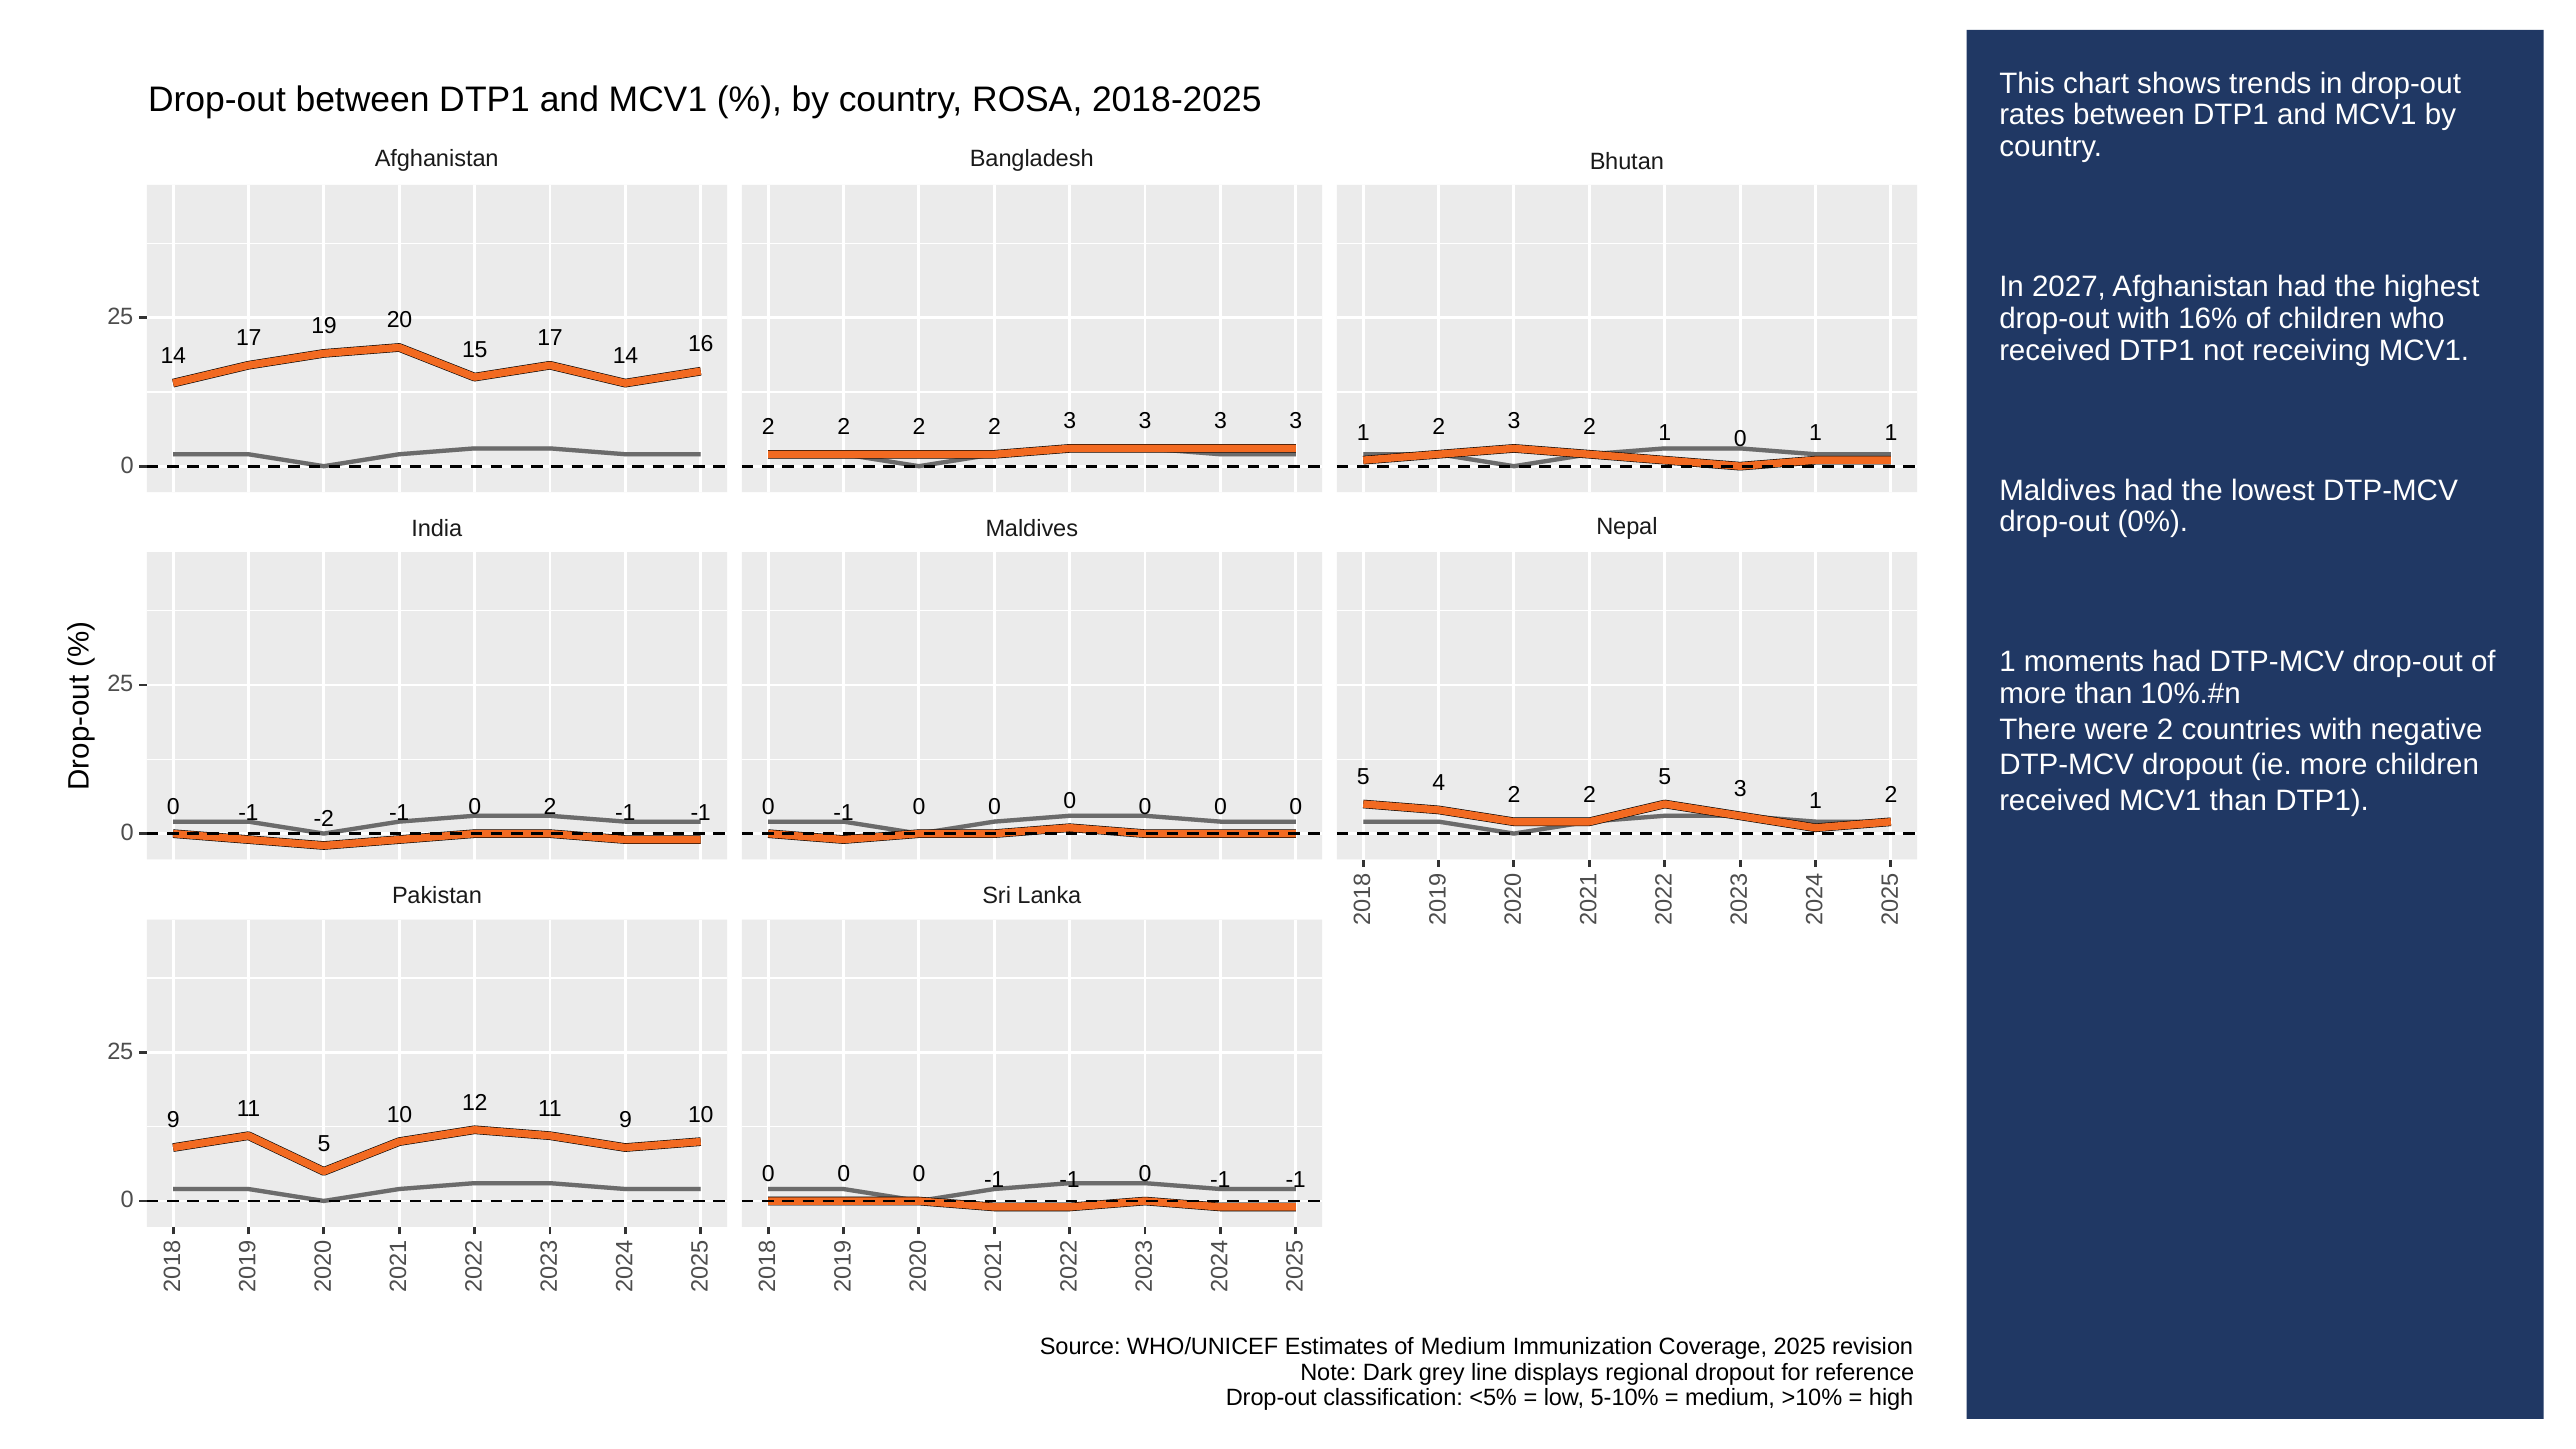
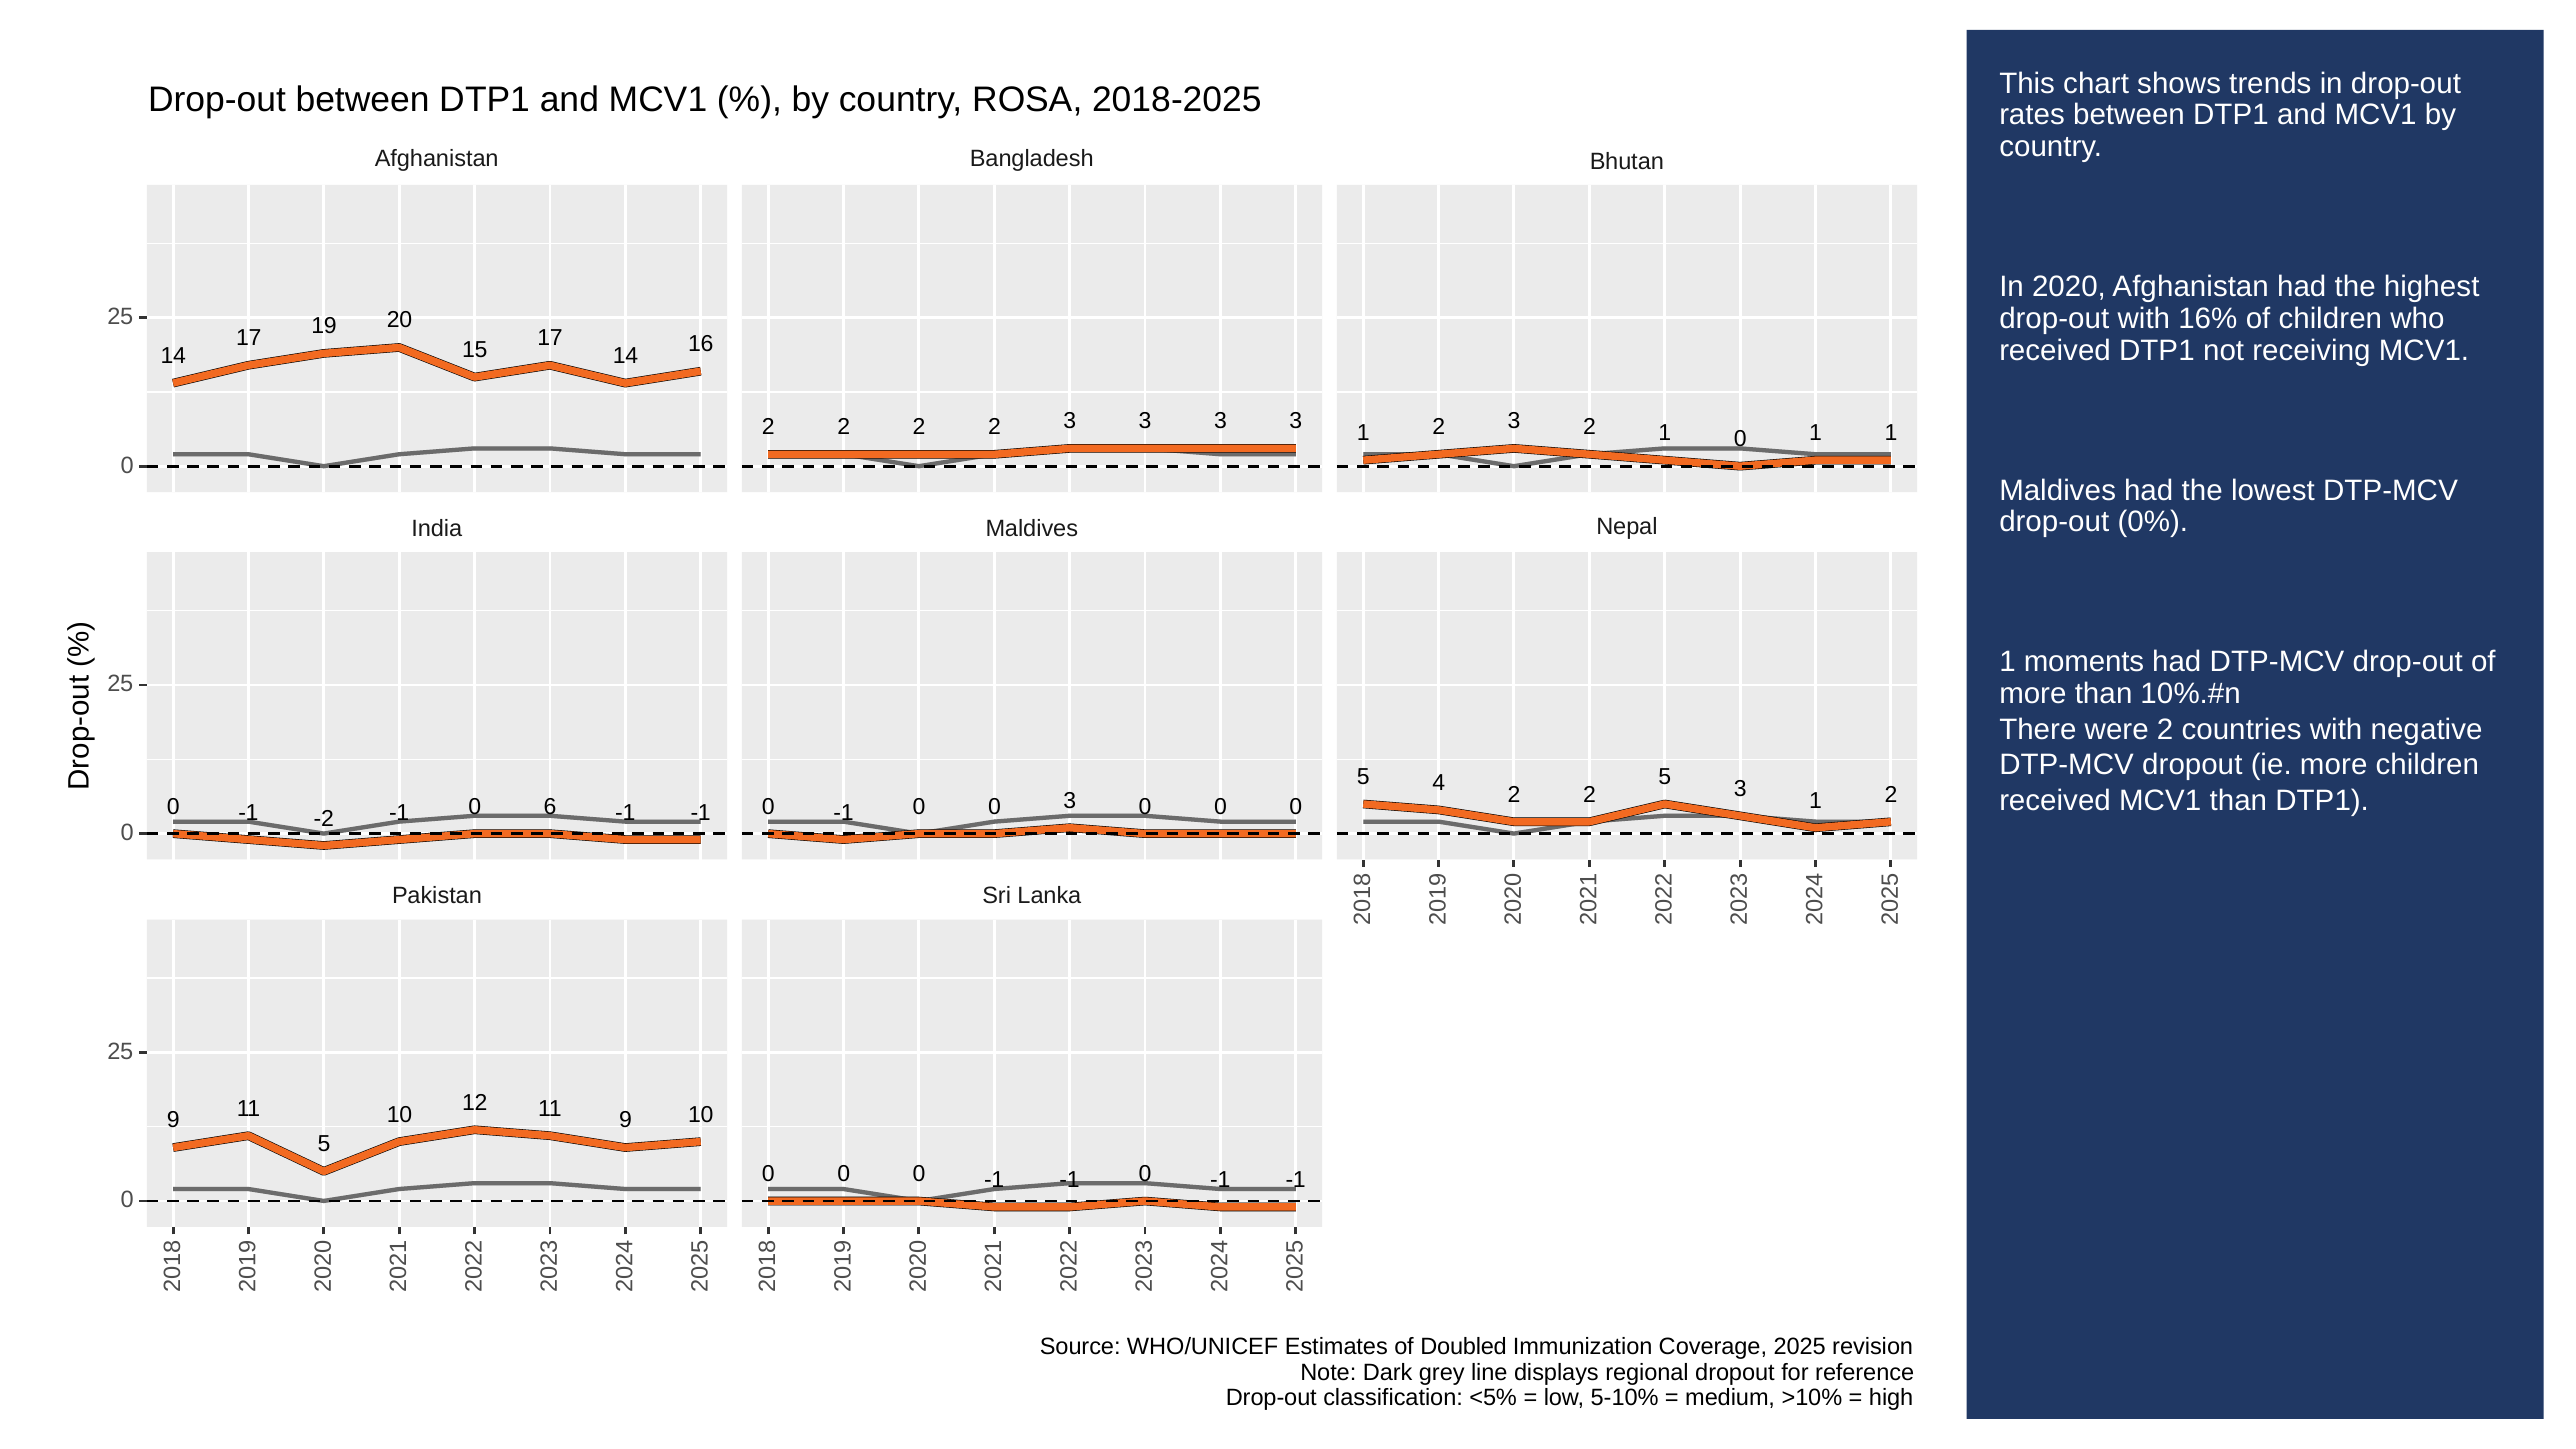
2027: 2027 -> 2020 (2069, 287)
-1 0 2: 2 -> 6 (550, 806)
-1 0 0 0: 0 -> 3 (1070, 801)
of Medium: Medium -> Doubled (1464, 1347)
